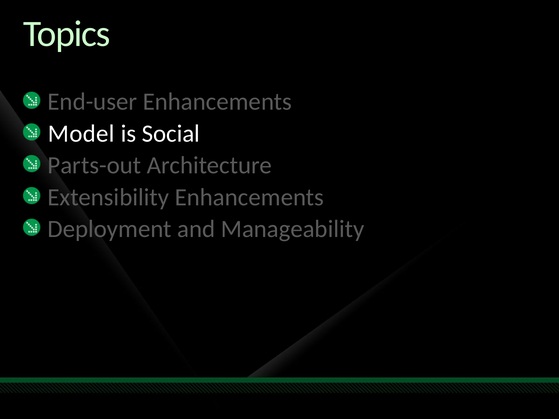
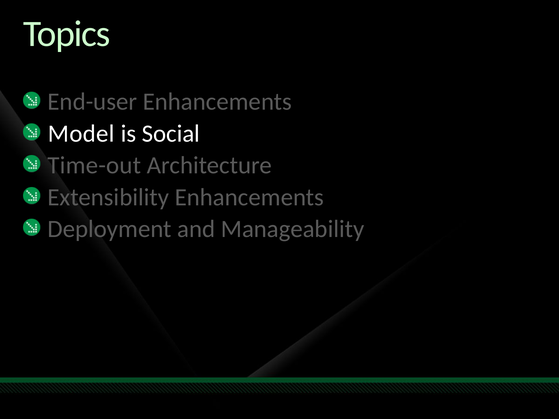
Parts-out: Parts-out -> Time-out (94, 165)
